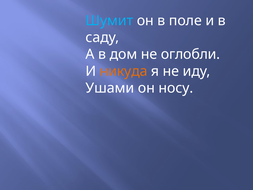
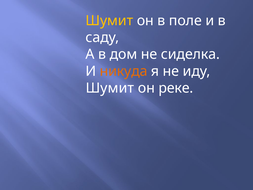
Шумит colour: light blue -> yellow (109, 21)
оглобли: оглобли -> сиделка (190, 54)
Ушами: Ушами -> Шумит (110, 88)
носу: носу -> реке (176, 88)
